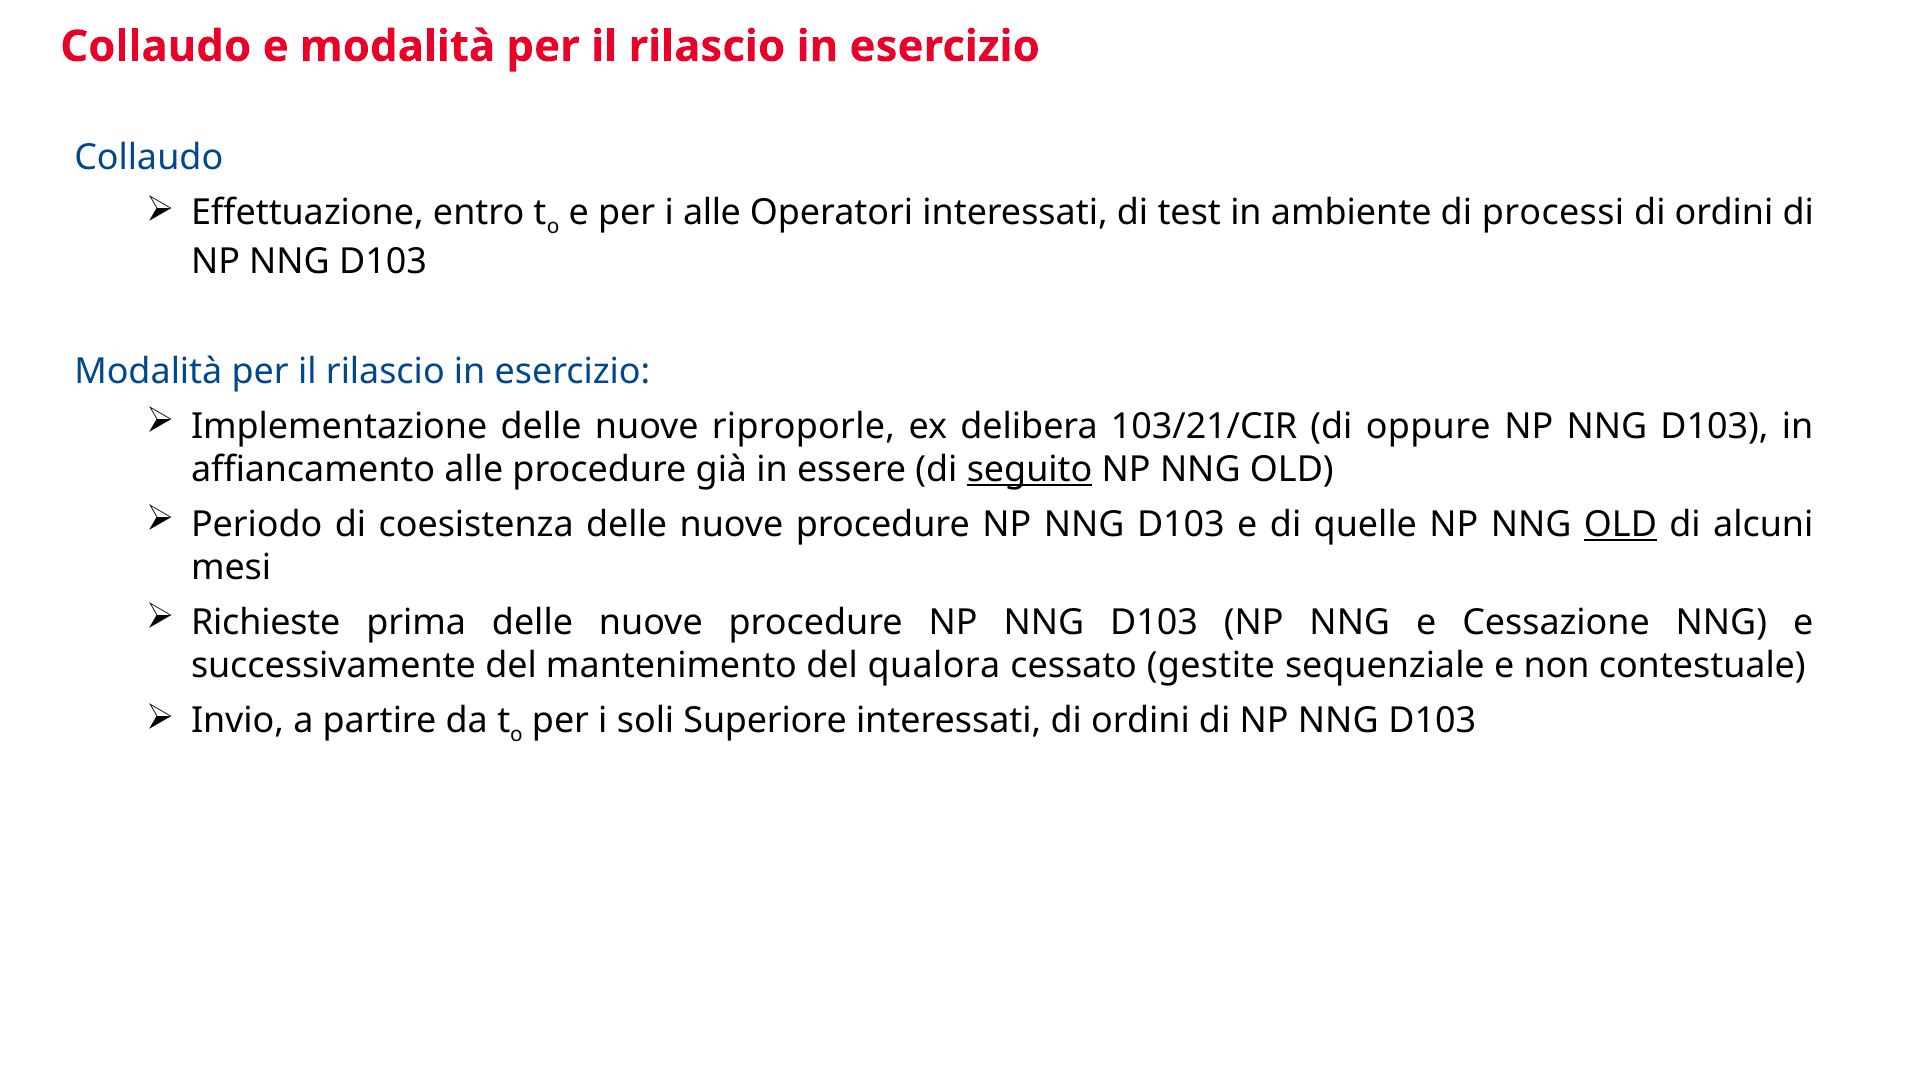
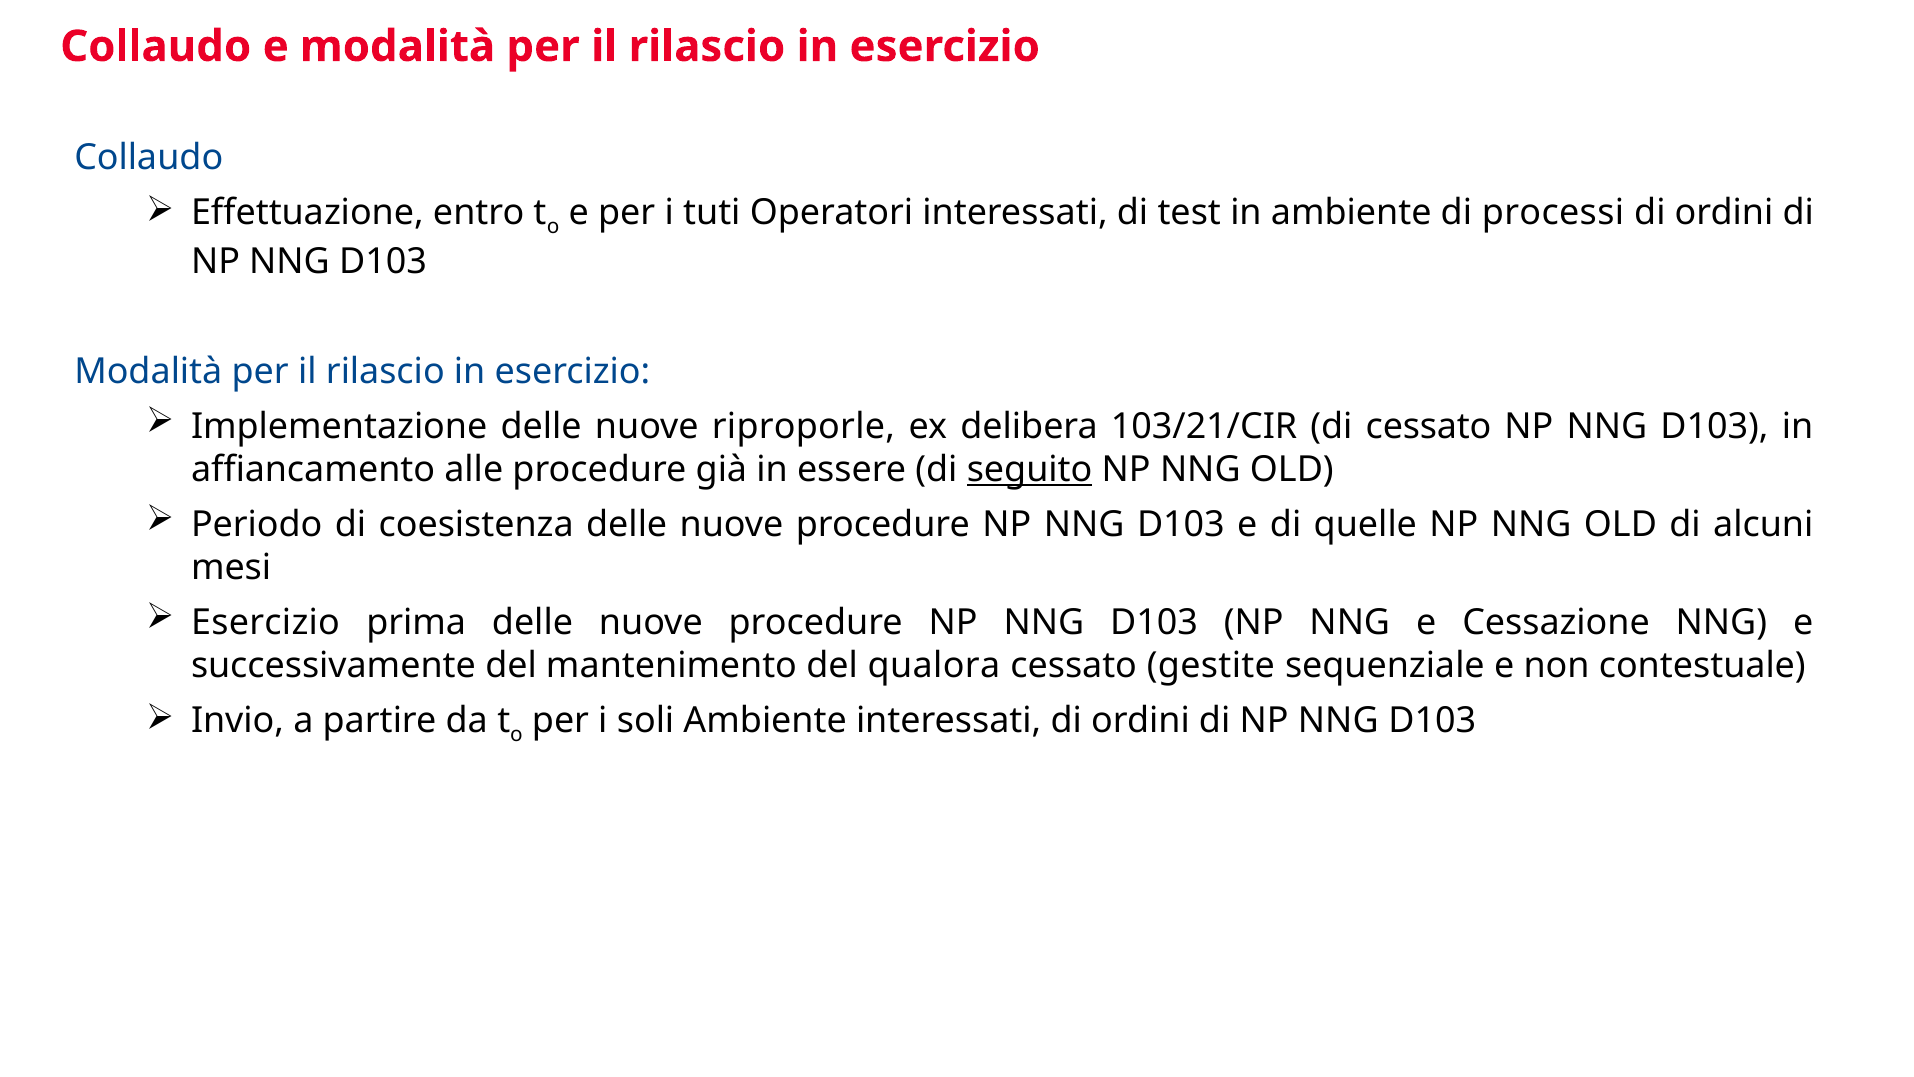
i alle: alle -> tuti (712, 212)
di oppure: oppure -> cessato (1429, 426)
OLD underline: present -> none (1620, 524)
Richieste: Richieste -> Esercizio (265, 623)
soli Superiore: Superiore -> Ambiente (765, 721)
